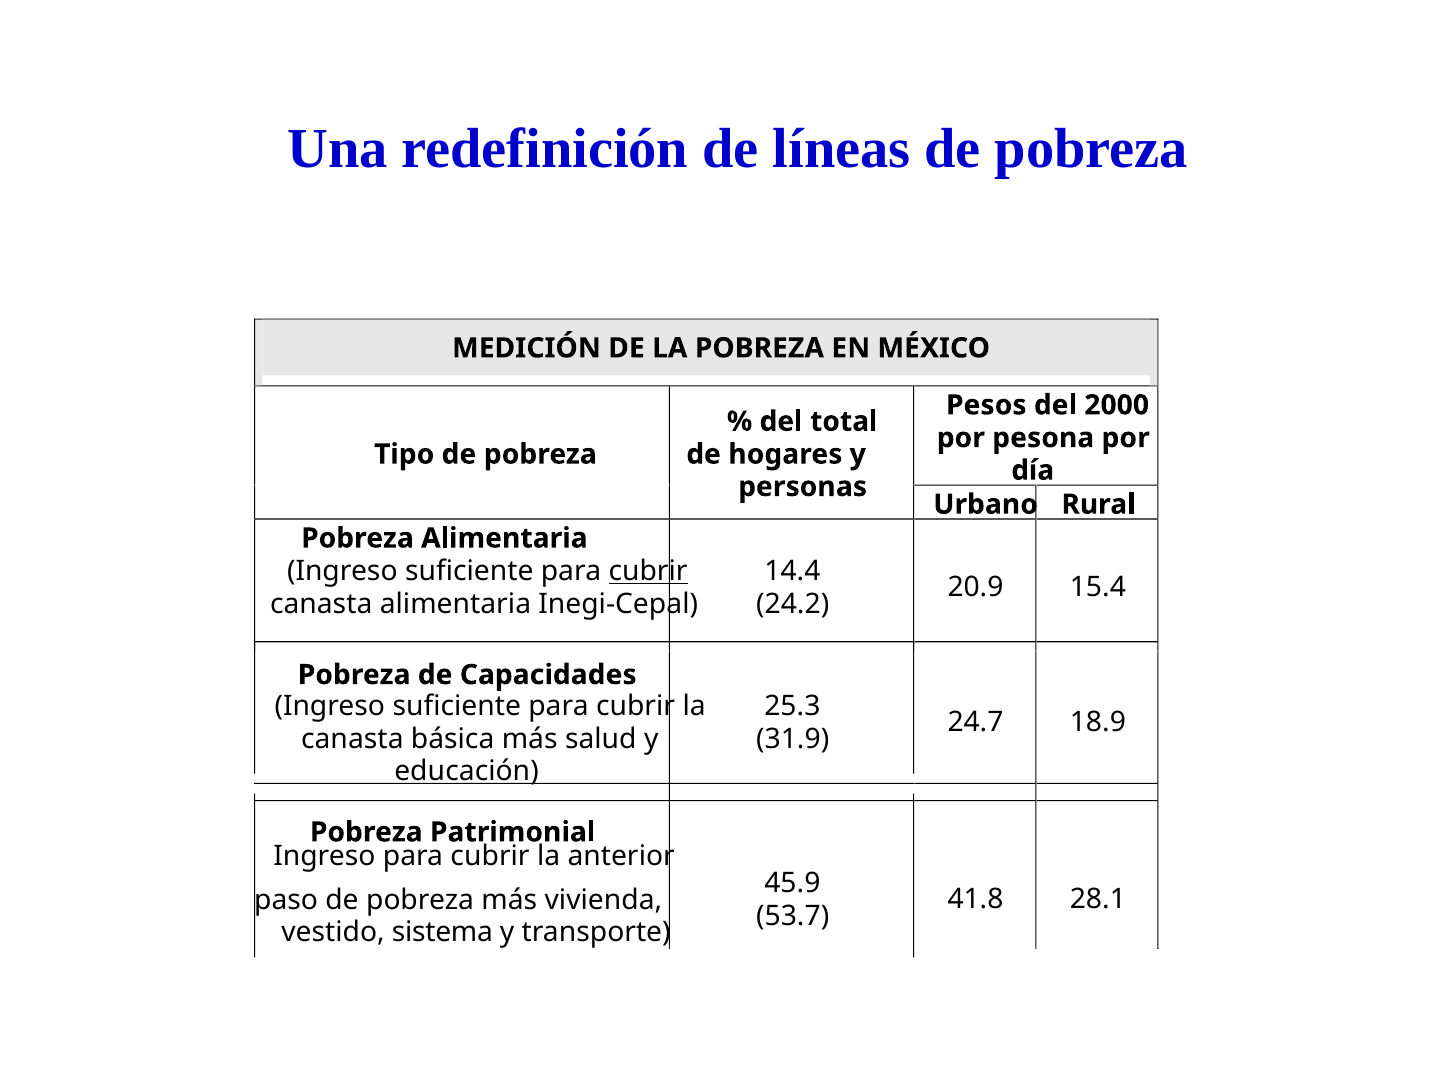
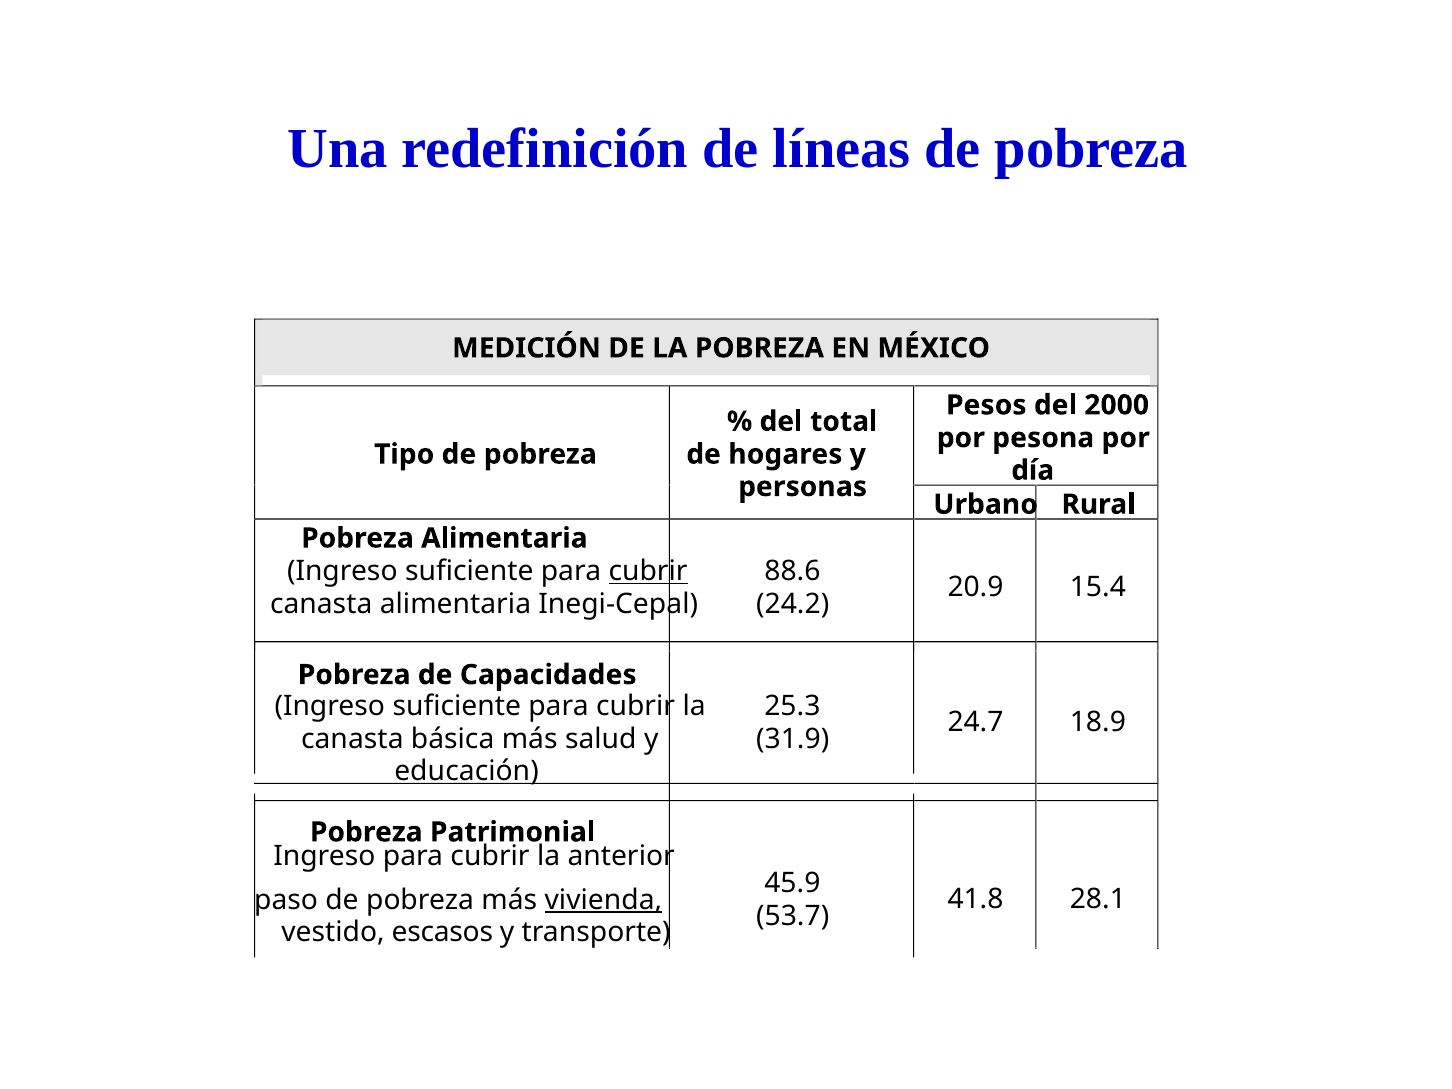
14.4: 14.4 -> 88.6 (792, 571)
vivienda underline: none -> present (603, 900)
sistema: sistema -> escasos (442, 932)
